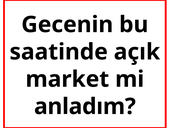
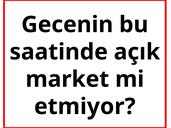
anladım: anladım -> etmiyor (85, 107)
